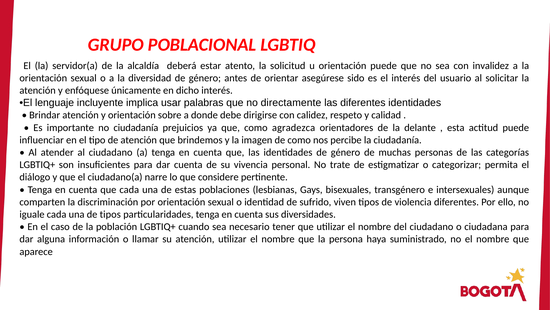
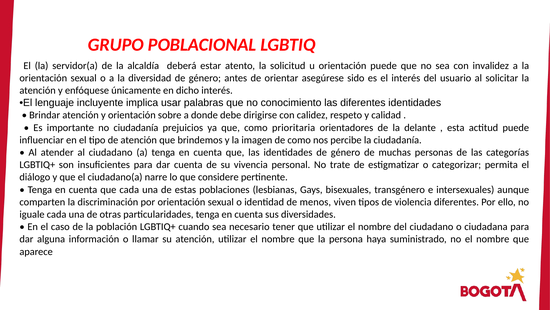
directamente: directamente -> conocimiento (291, 103)
agradezca: agradezca -> prioritaria (294, 127)
sufrido: sufrido -> menos (315, 202)
de tipos: tipos -> otras (110, 214)
